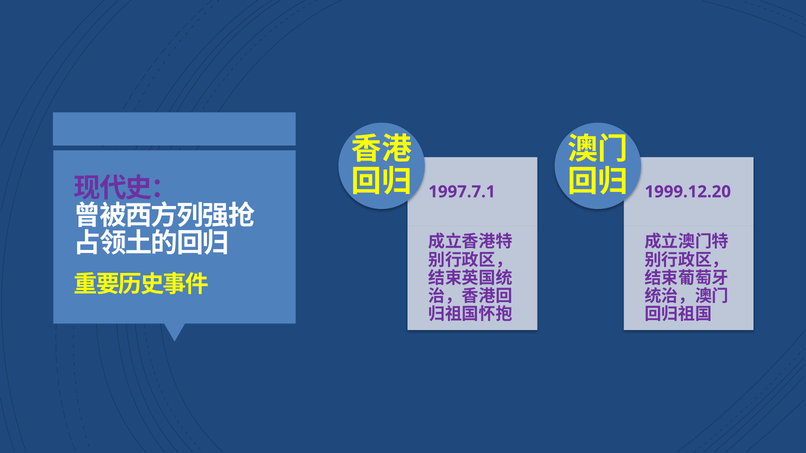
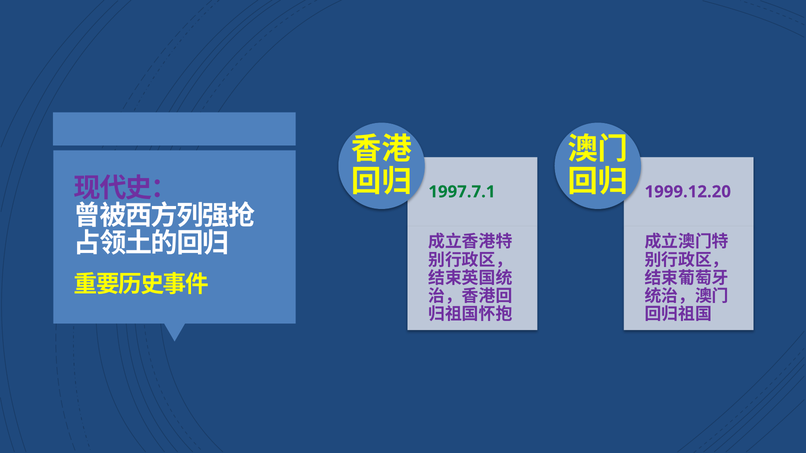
1997.7.1 colour: purple -> green (462, 192)
